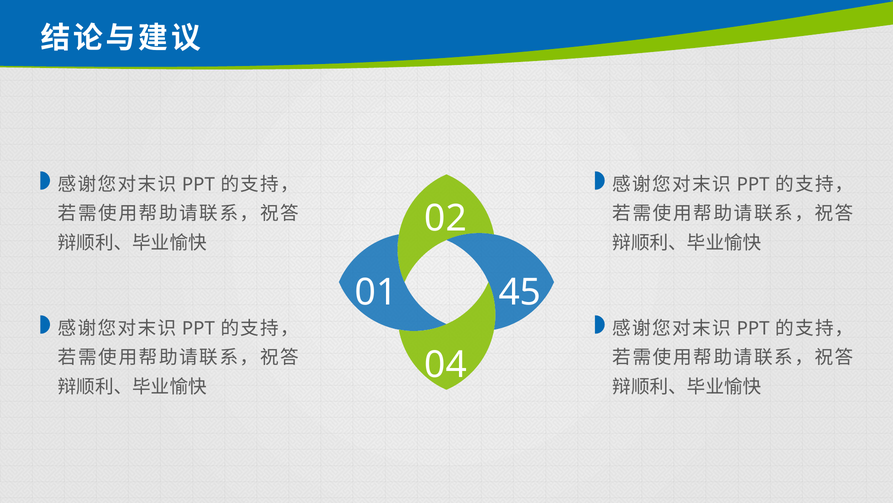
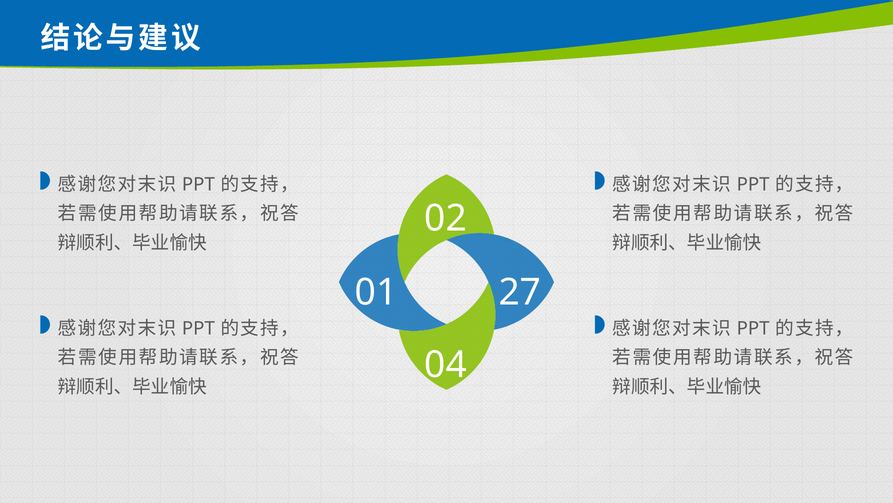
45: 45 -> 27 (520, 292)
